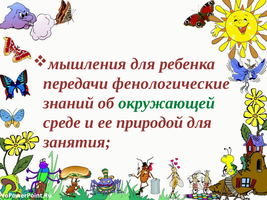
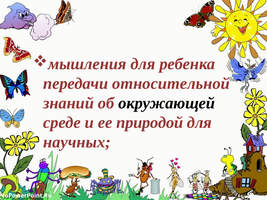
фенологические: фенологические -> относительной (171, 84)
окружающей colour: green -> black (167, 103)
занятия: занятия -> научных (77, 142)
